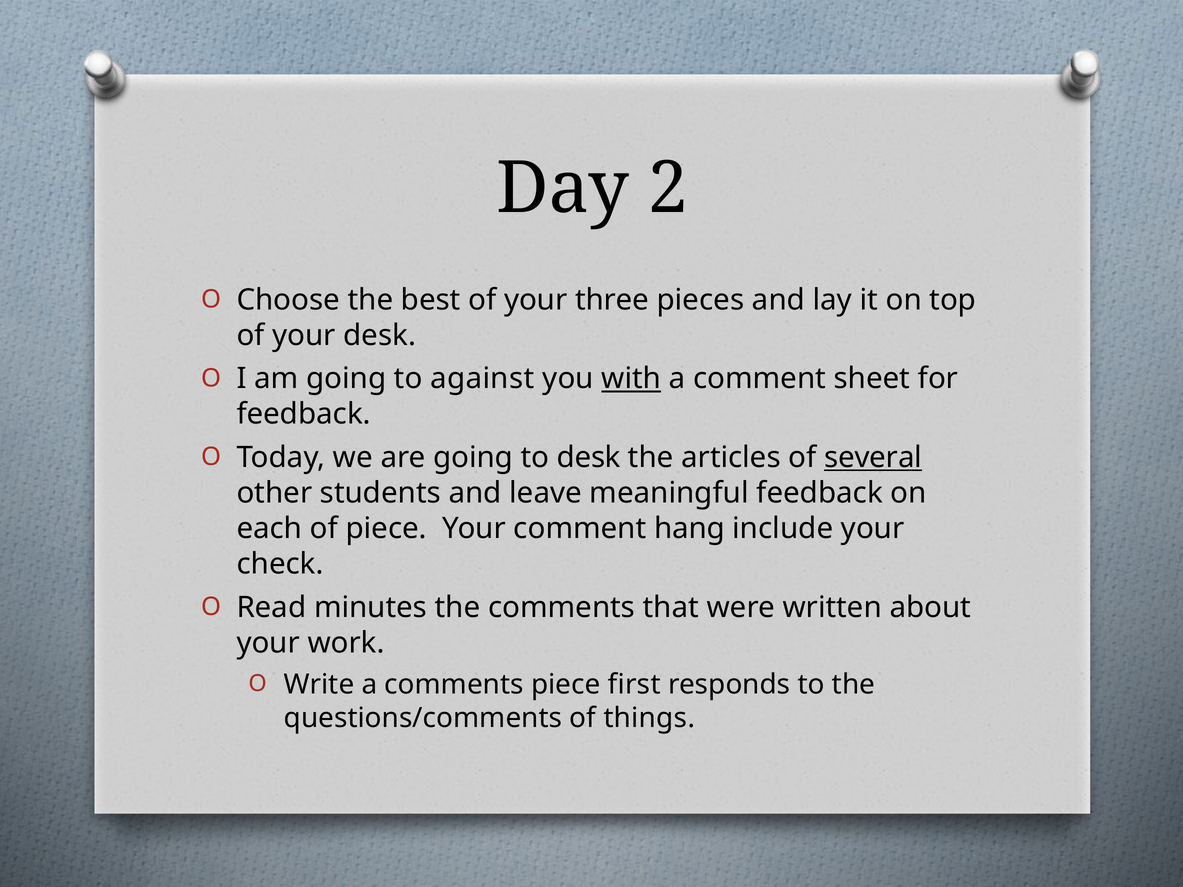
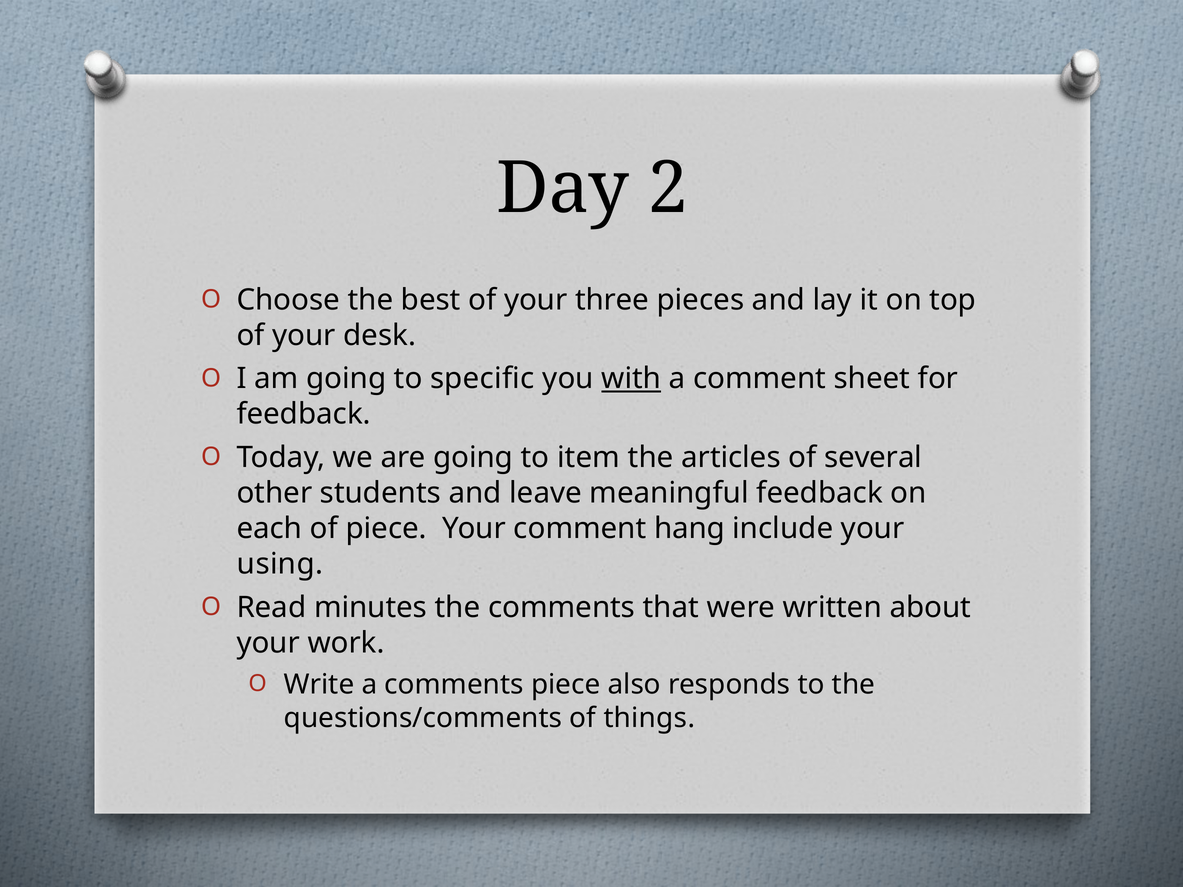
against: against -> specific (482, 379)
to desk: desk -> item (589, 458)
several underline: present -> none (873, 458)
check: check -> using (280, 564)
first: first -> also (634, 685)
